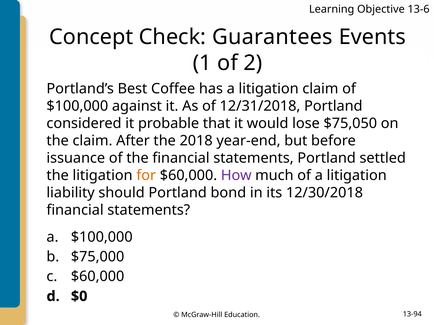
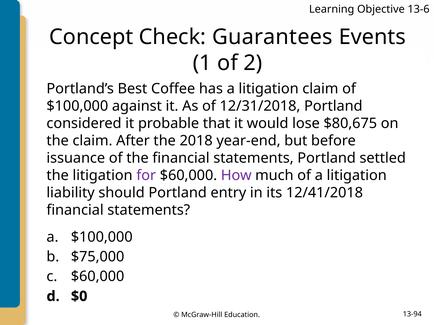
$75,050: $75,050 -> $80,675 (350, 124)
for colour: orange -> purple (146, 176)
bond: bond -> entry (228, 193)
12/30/2018: 12/30/2018 -> 12/41/2018 (324, 193)
